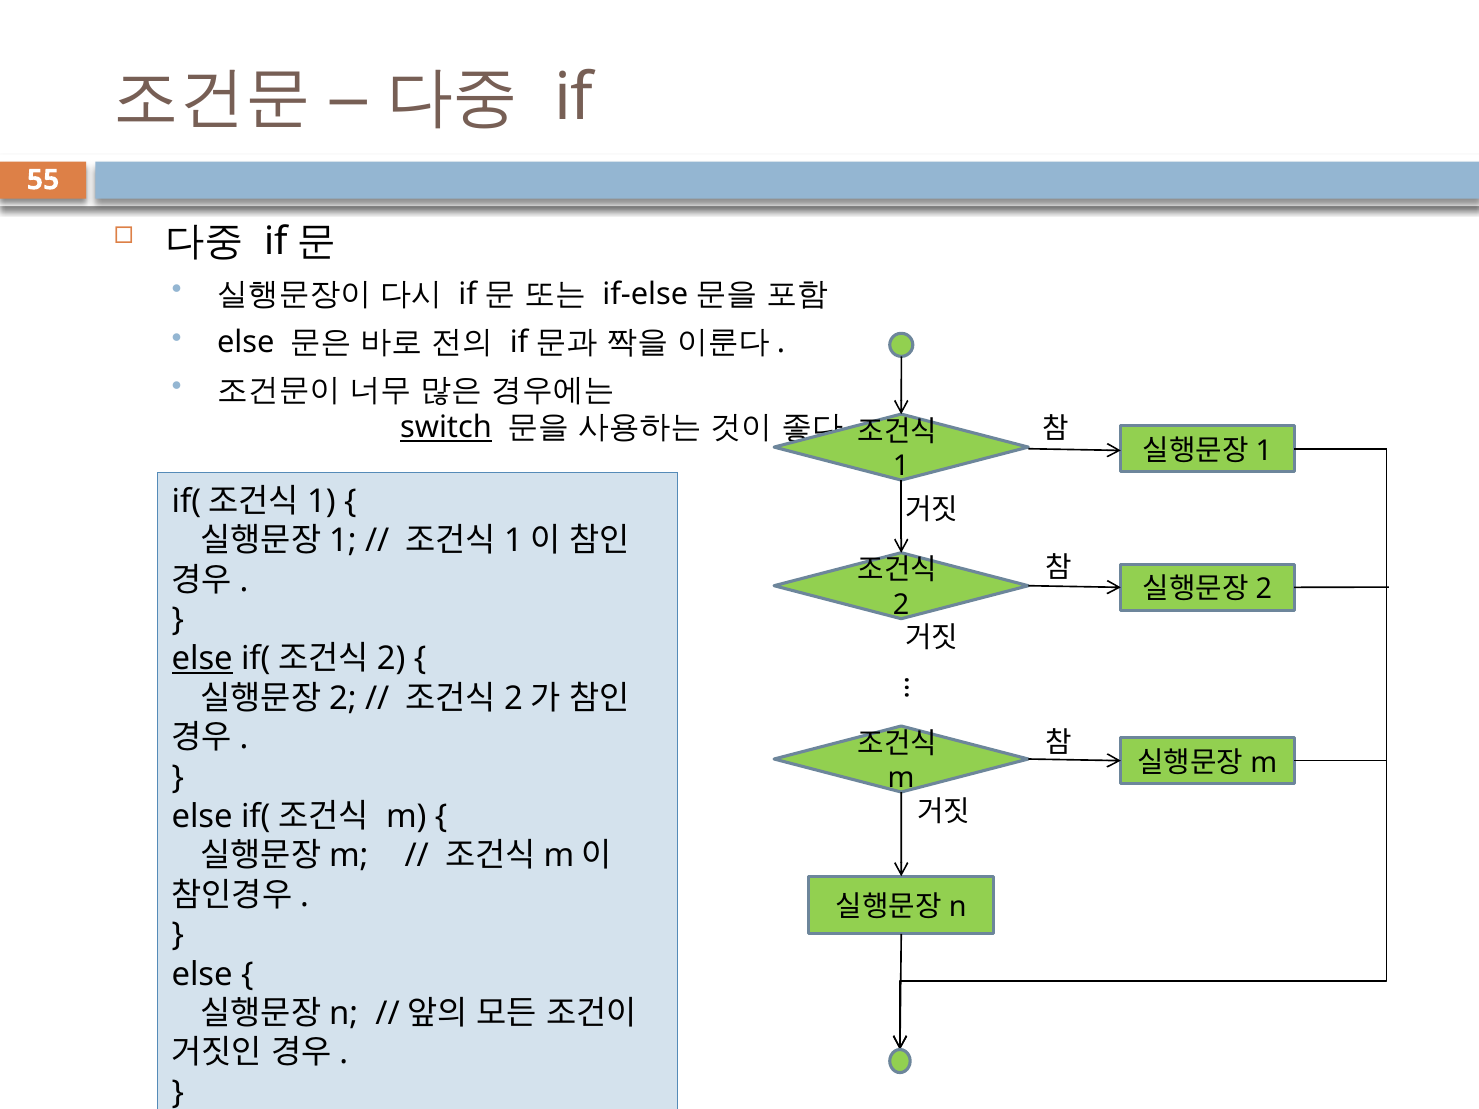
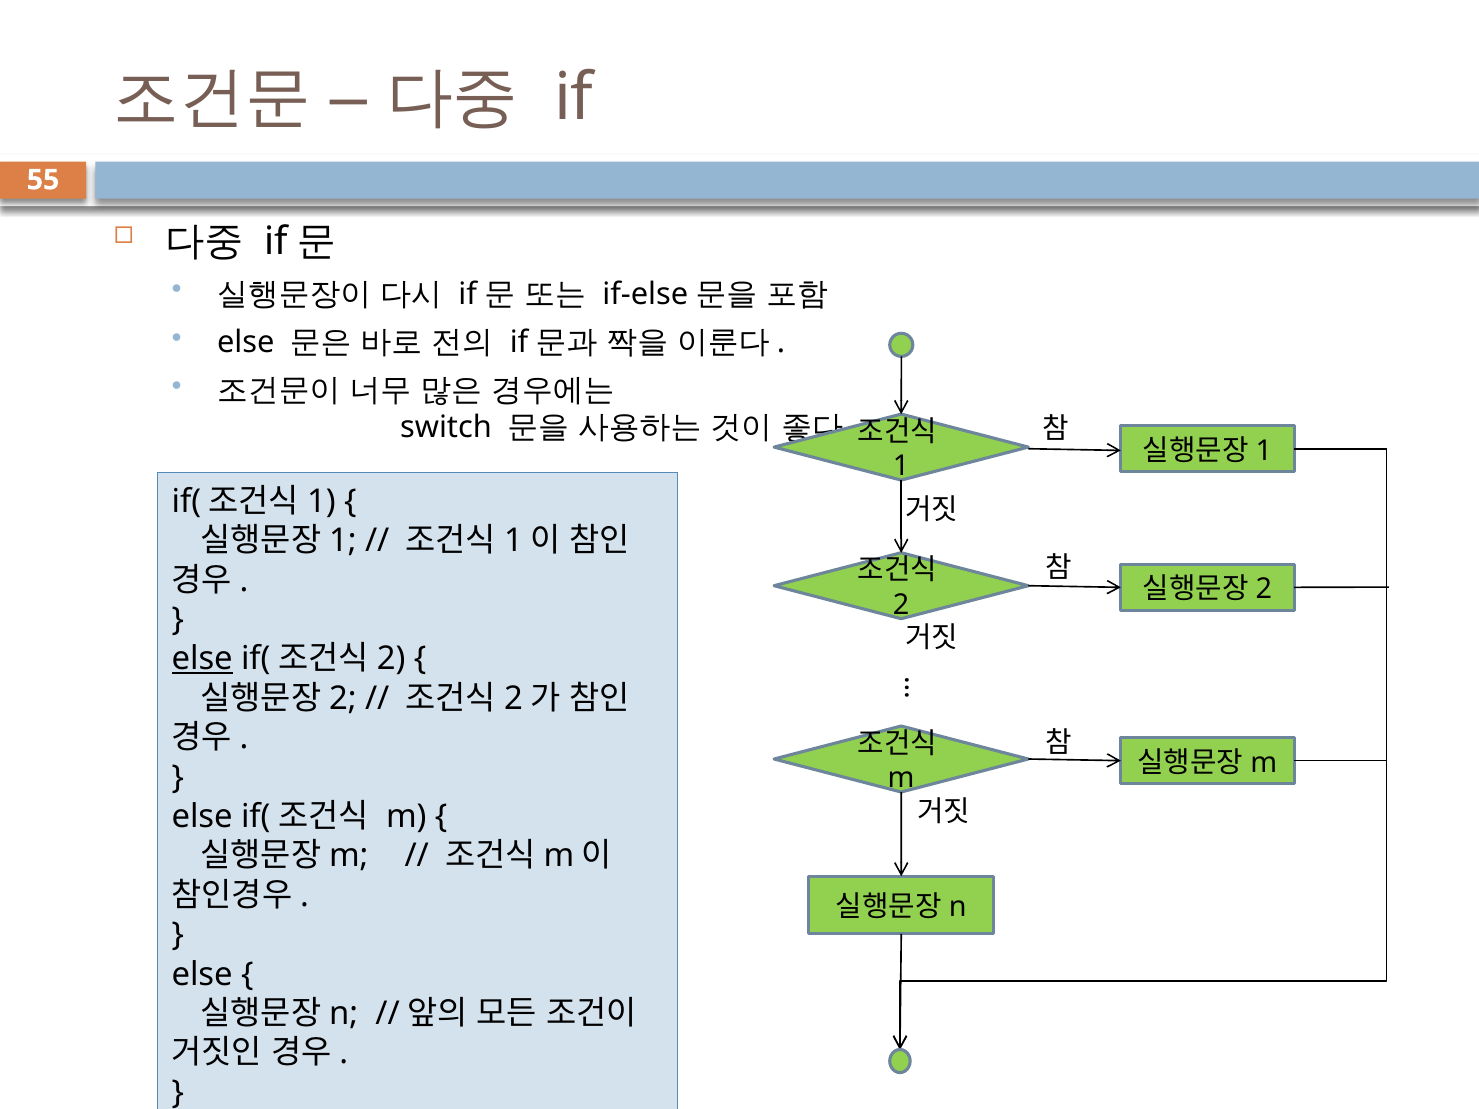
switch underline: present -> none (446, 428)
